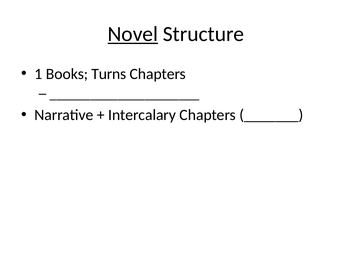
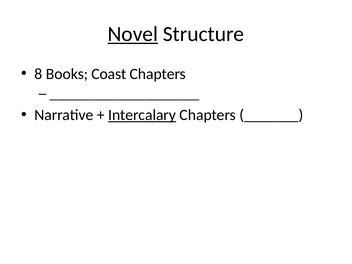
1: 1 -> 8 (38, 74)
Turns: Turns -> Coast (109, 74)
Intercalary underline: none -> present (142, 115)
